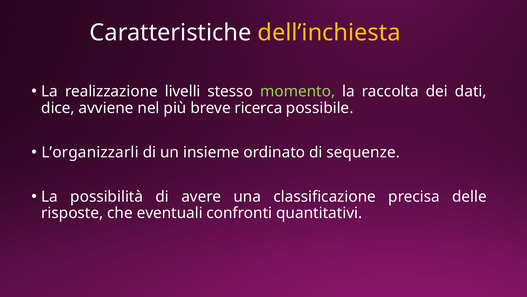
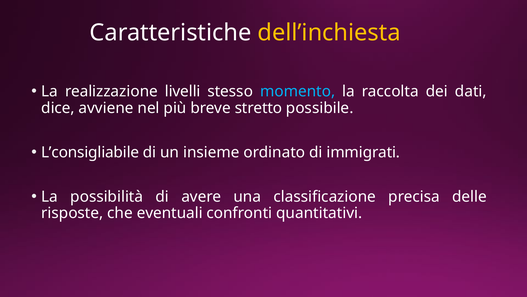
momento colour: light green -> light blue (298, 91)
ricerca: ricerca -> stretto (258, 108)
L’organizzarli: L’organizzarli -> L’consigliabile (90, 152)
sequenze: sequenze -> immigrati (363, 152)
